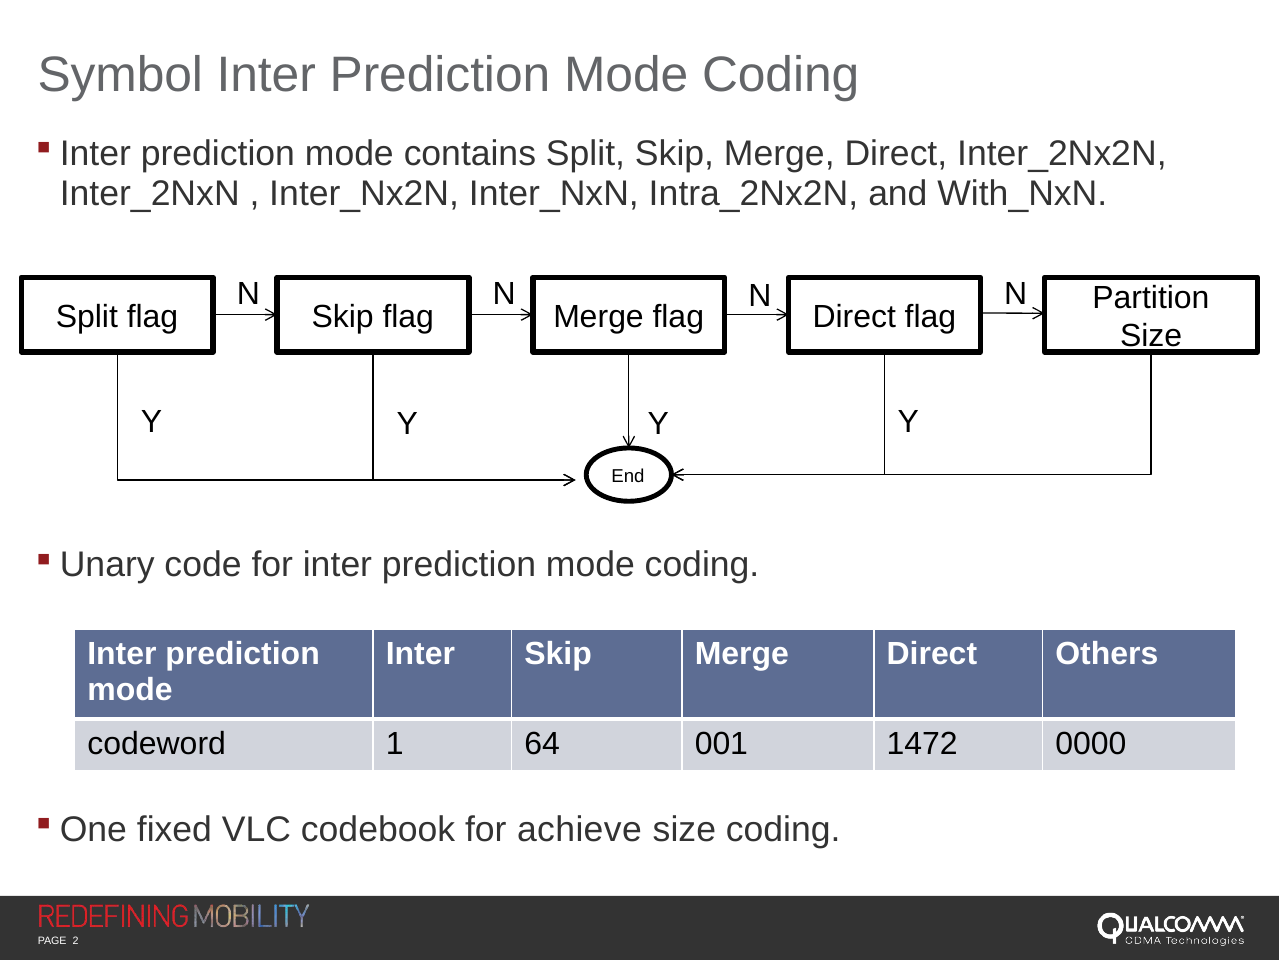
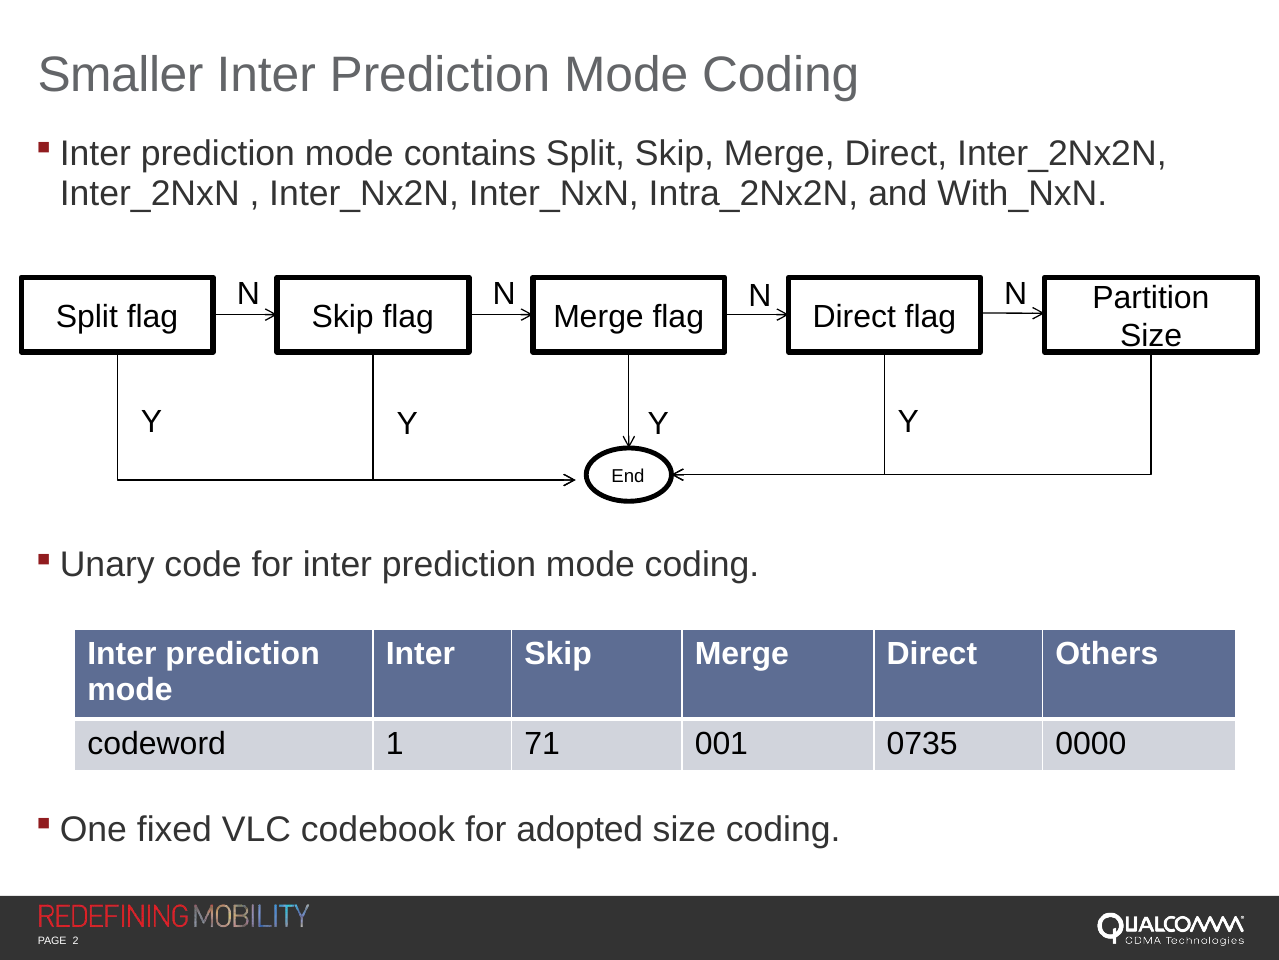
Symbol: Symbol -> Smaller (120, 75)
64: 64 -> 71 (542, 743)
1472: 1472 -> 0735 (922, 743)
achieve: achieve -> adopted (580, 829)
